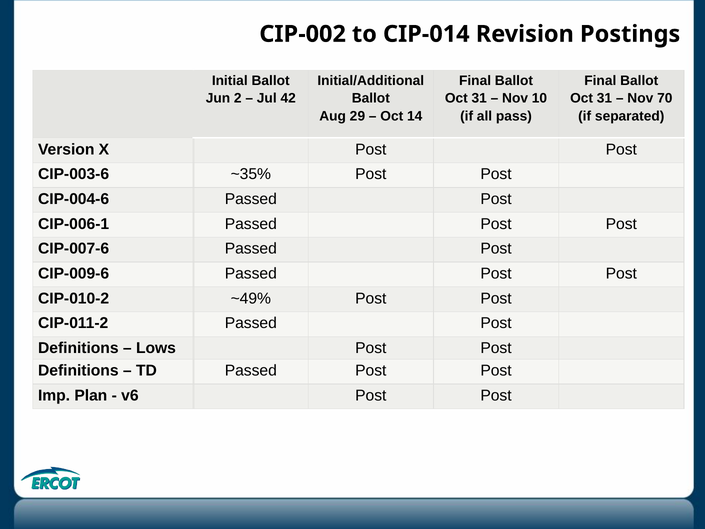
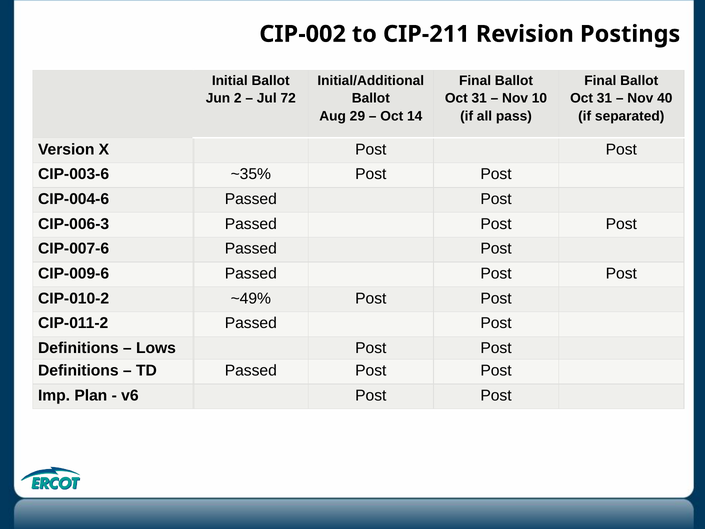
CIP-014: CIP-014 -> CIP-211 (426, 34)
42: 42 -> 72 (288, 98)
70: 70 -> 40 (665, 98)
CIP-006-1: CIP-006-1 -> CIP-006-3 (74, 224)
